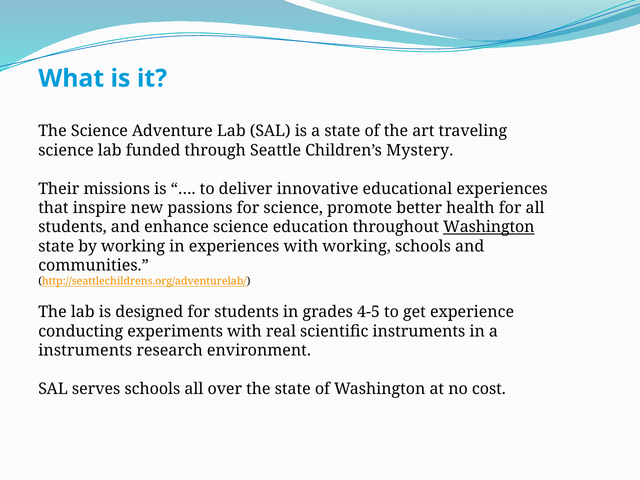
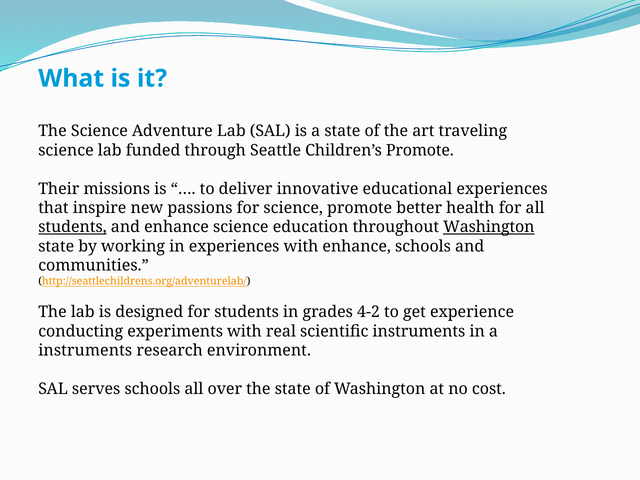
Children’s Mystery: Mystery -> Promote (420, 150)
students underline: none -> present (73, 227)
with working: working -> enhance (357, 246)
4-5: 4-5 -> 4-2 (369, 312)
